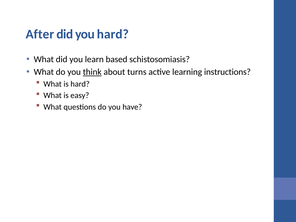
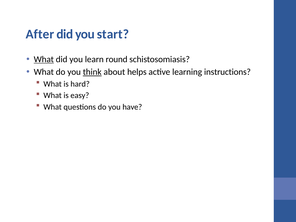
you hard: hard -> start (113, 34)
What underline: none -> present (44, 59)
based: based -> round (117, 59)
turns: turns -> helps (137, 72)
